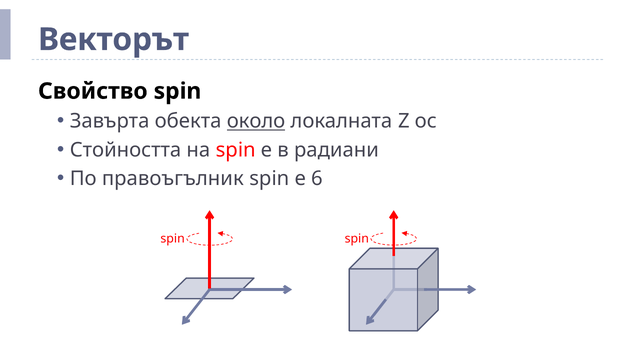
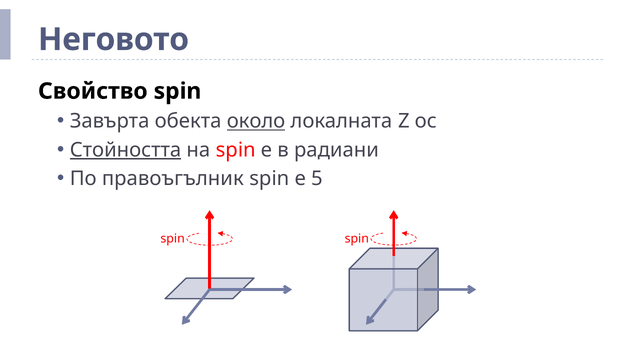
Векторът: Векторът -> Неговото (113, 40)
Стойността underline: none -> present (125, 150)
6: 6 -> 5 (317, 179)
